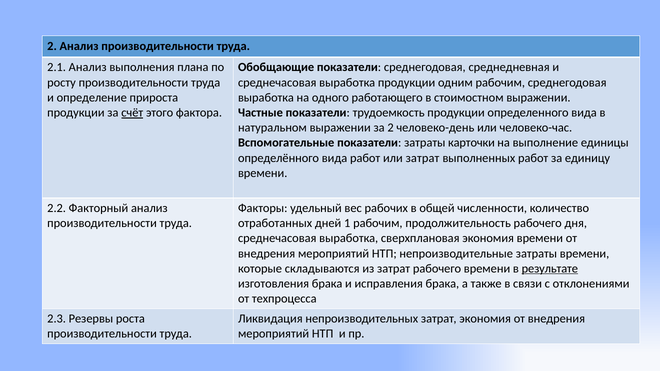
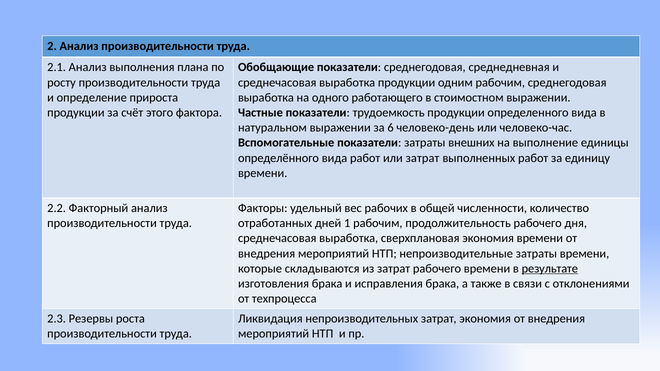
счёт underline: present -> none (132, 113)
за 2: 2 -> 6 (391, 128)
карточки: карточки -> внешних (471, 143)
